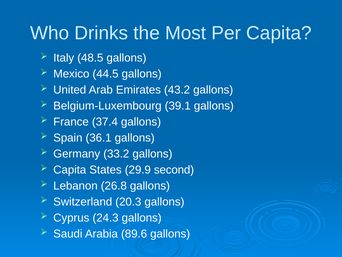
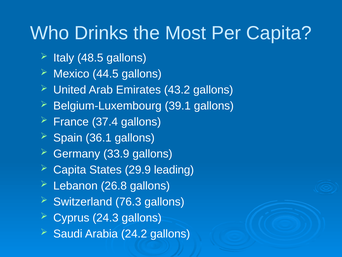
33.2: 33.2 -> 33.9 (116, 154)
second: second -> leading (174, 169)
20.3: 20.3 -> 76.3 (128, 201)
89.6: 89.6 -> 24.2 (134, 233)
